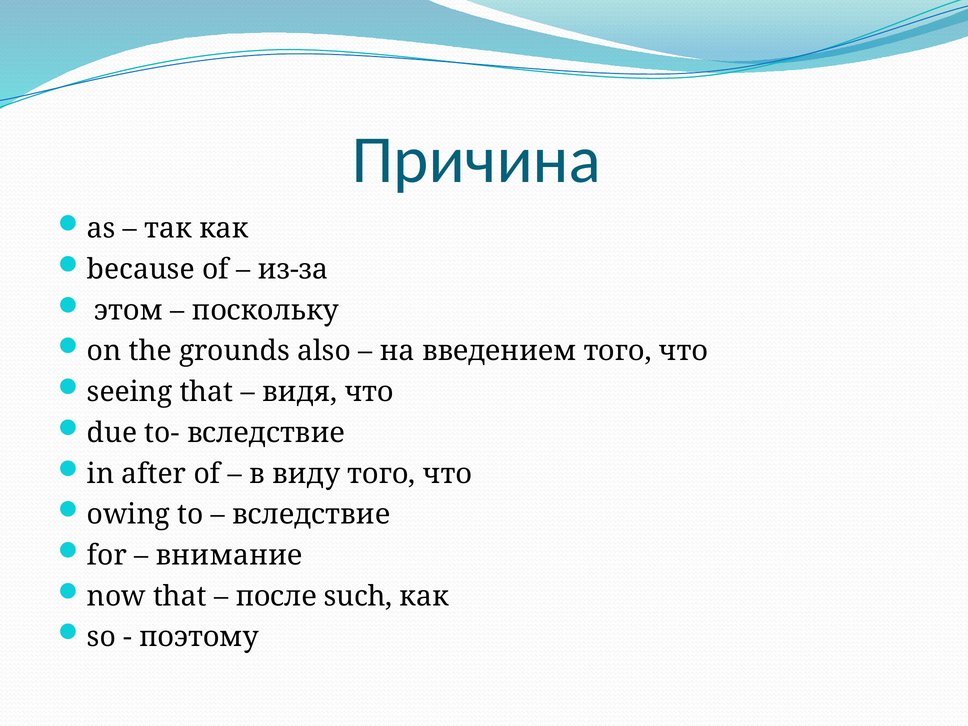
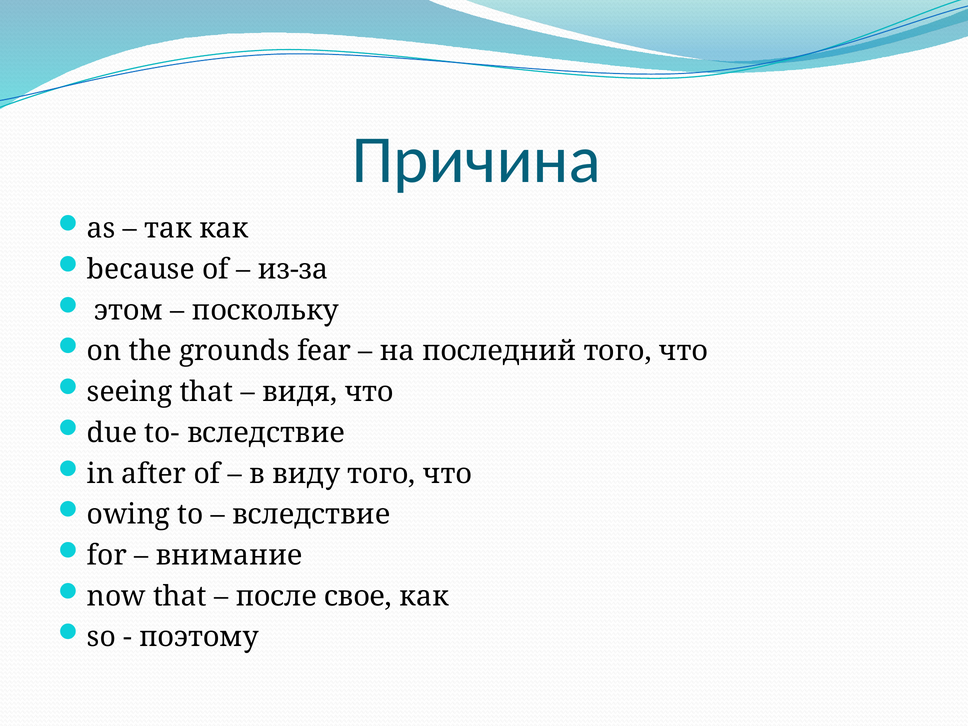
also: also -> fear (324, 351)
введением: введением -> последний (499, 351)
such: such -> свое (358, 596)
